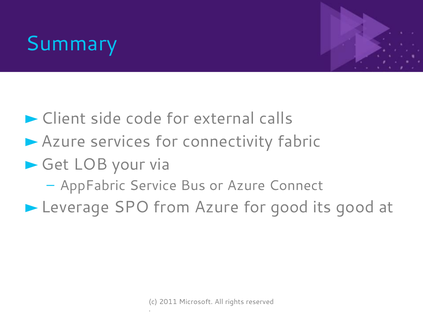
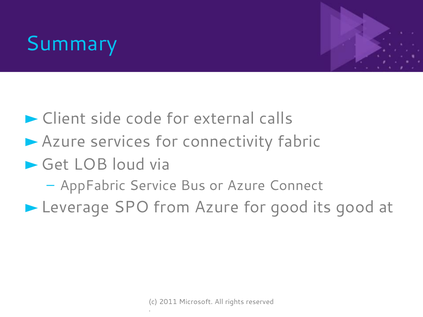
your: your -> loud (128, 165)
